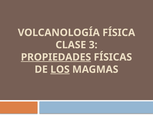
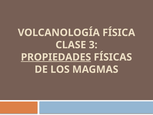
LOS underline: present -> none (60, 69)
